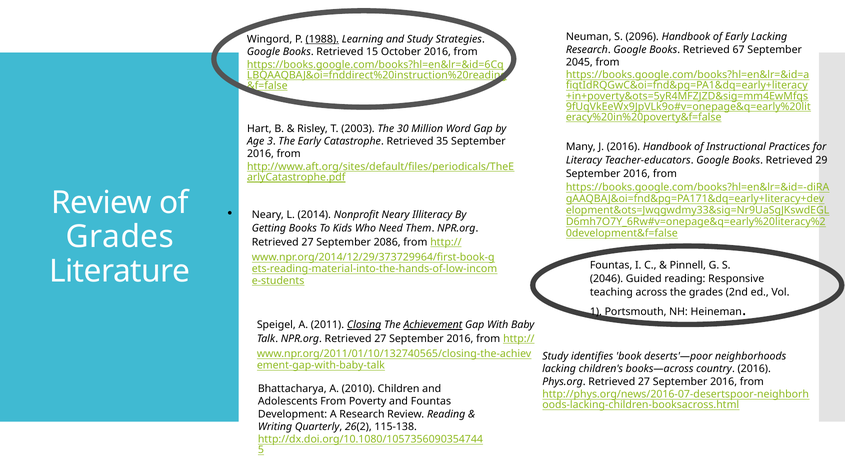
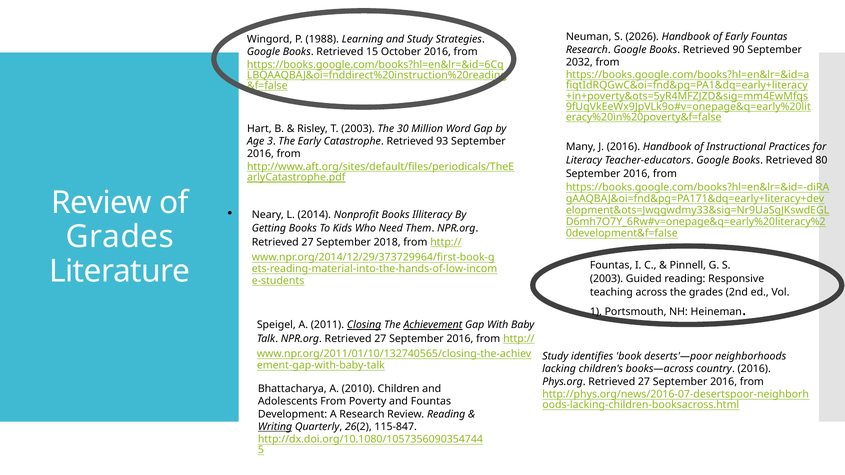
2096: 2096 -> 2026 (642, 37)
Early Lacking: Lacking -> Fountas (769, 37)
1988 underline: present -> none (322, 39)
67: 67 -> 90 (739, 50)
2045: 2045 -> 2032 (579, 62)
35: 35 -> 93 (442, 141)
29: 29 -> 80 (821, 160)
Nonprofit Neary: Neary -> Books (396, 215)
2086: 2086 -> 2018 (387, 242)
2046: 2046 -> 2003 (606, 279)
Writing underline: none -> present (275, 427)
115-138: 115-138 -> 115-847 (396, 427)
